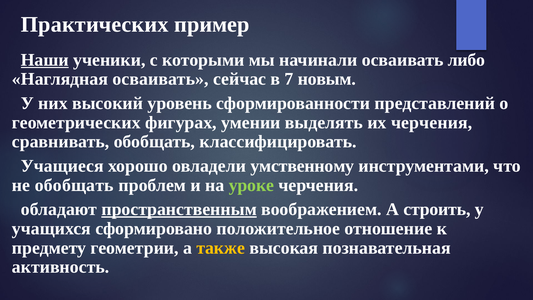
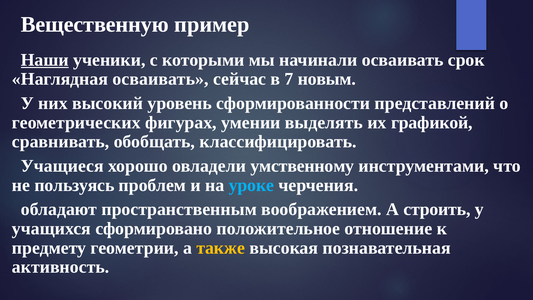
Практических: Практических -> Вещественную (95, 24)
либо: либо -> срок (466, 60)
их черчения: черчения -> графикой (432, 122)
не обобщать: обобщать -> пользуясь (74, 185)
уроке colour: light green -> light blue (251, 185)
пространственным underline: present -> none (179, 209)
